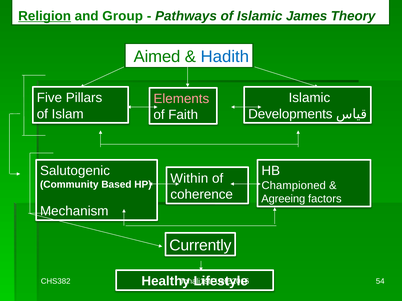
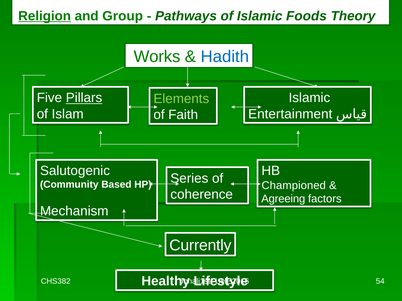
James: James -> Foods (306, 16)
Aimed: Aimed -> Works (157, 57)
Pillars underline: none -> present (84, 98)
Elements colour: pink -> light green (181, 99)
Developments: Developments -> Entertainment (290, 114)
Within: Within -> Series (189, 179)
